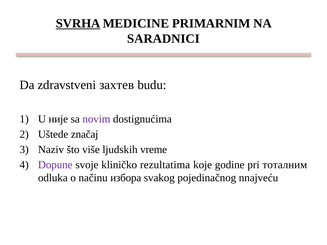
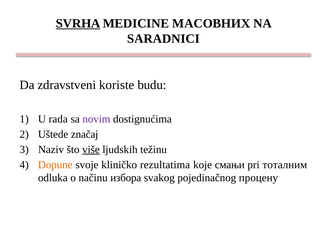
PRIMARNIM: PRIMARNIM -> МАСОВНИХ (211, 24)
захтев: захтев -> koriste (117, 85)
није: није -> rada (58, 119)
više underline: none -> present (91, 150)
vreme: vreme -> težinu (154, 150)
Dopune colour: purple -> orange (55, 165)
godine: godine -> смањи (230, 165)
nnajveću: nnajveću -> процену (258, 178)
